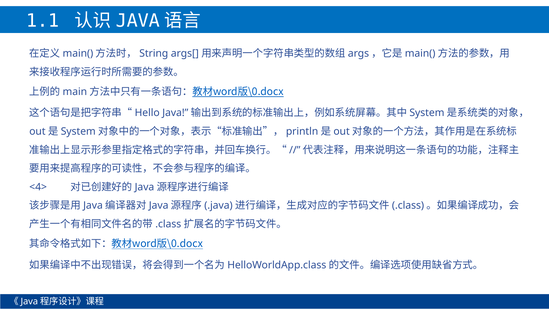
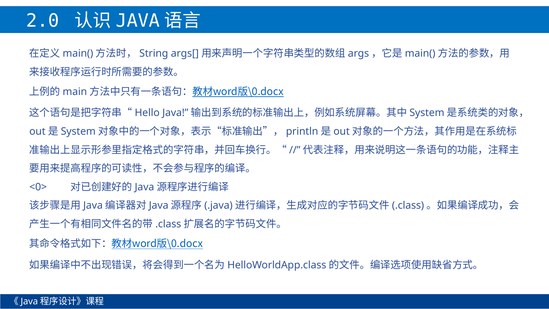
1.1: 1.1 -> 2.0 (43, 21)
<4>: <4> -> <0> (38, 187)
